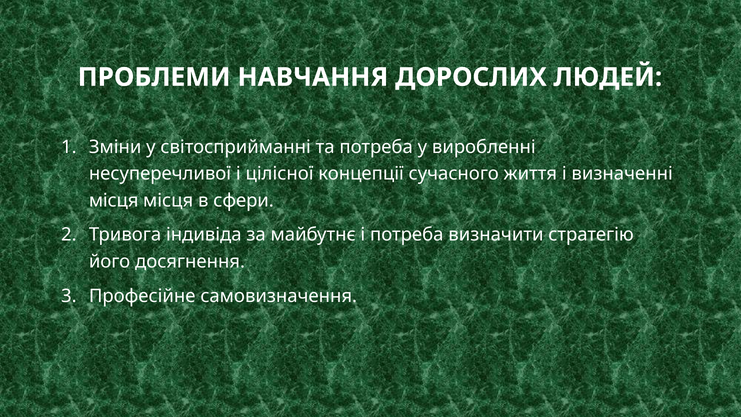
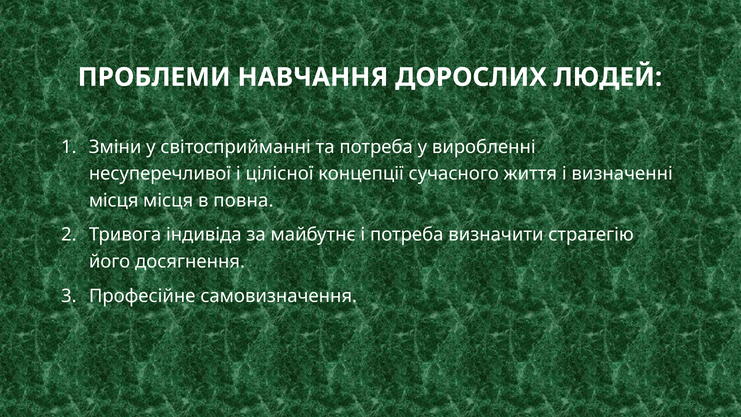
сфери: сфери -> повна (243, 200)
